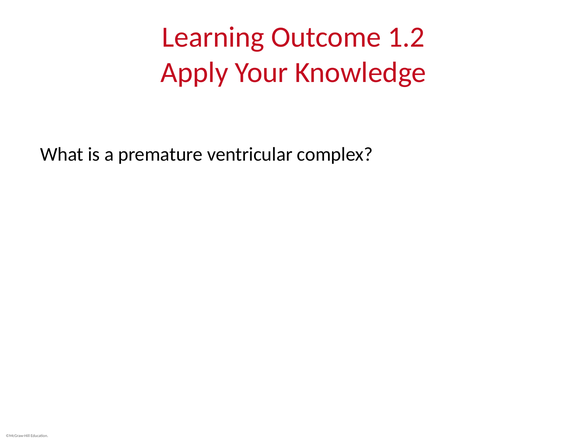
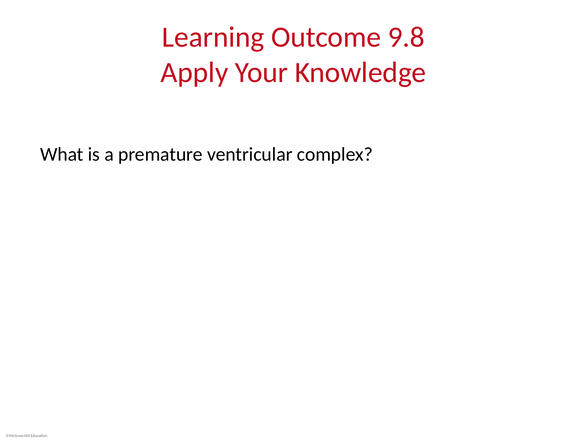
1.2: 1.2 -> 9.8 (406, 37)
